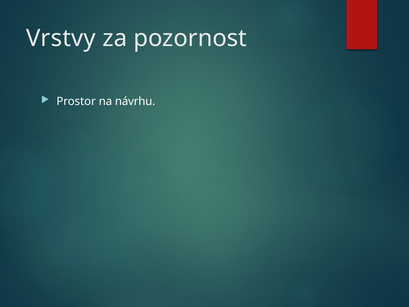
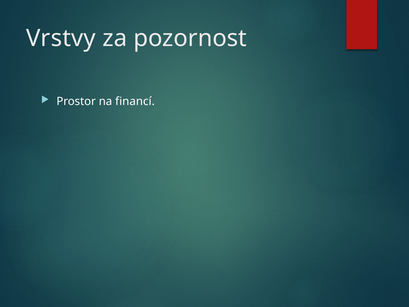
návrhu: návrhu -> financí (135, 101)
